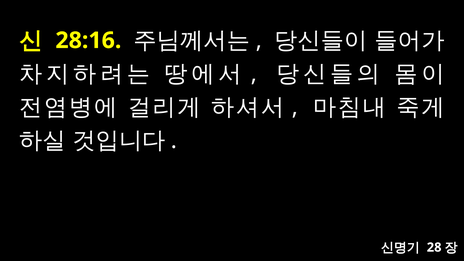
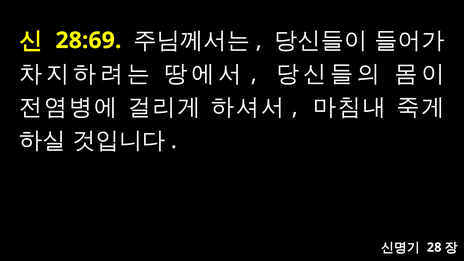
28:16: 28:16 -> 28:69 (88, 40)
